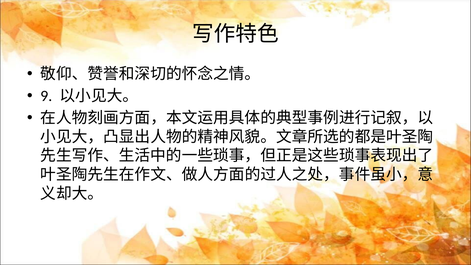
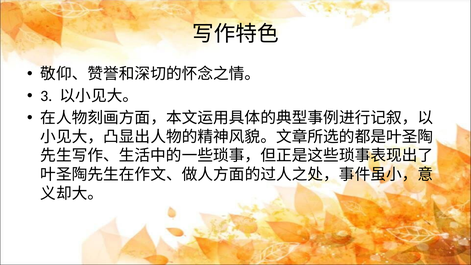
9: 9 -> 3 (46, 96)
